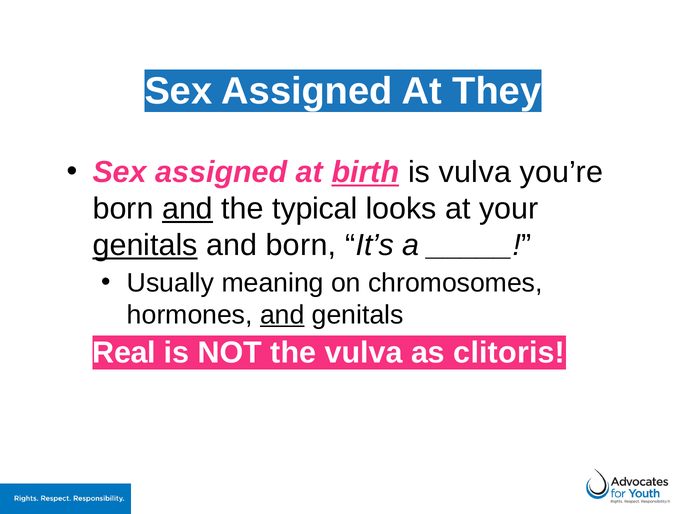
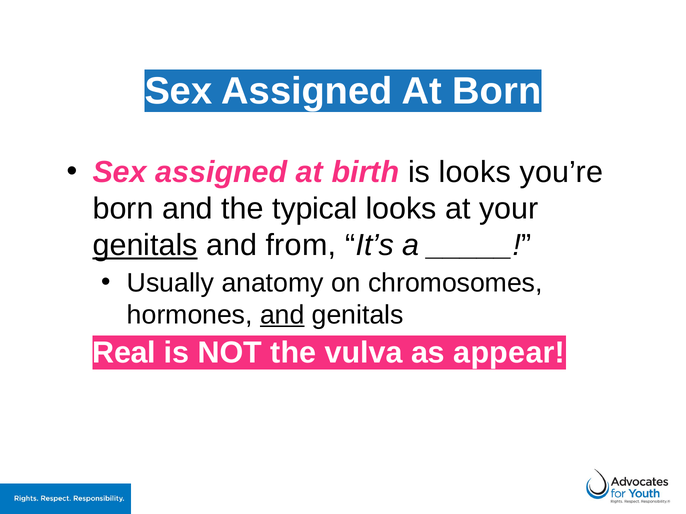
At They: They -> Born (497, 91)
birth underline: present -> none (365, 172)
is vulva: vulva -> looks (475, 172)
and underline: present -> none (188, 209)
and born: born -> from (301, 246)
meaning: meaning -> anatomy (273, 283)
clitoris: clitoris -> appear (509, 353)
